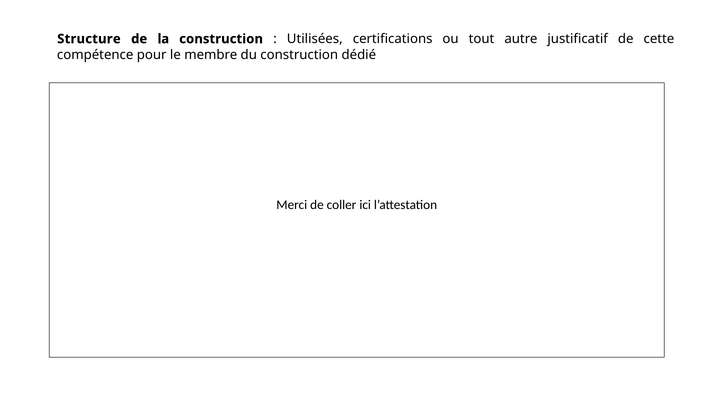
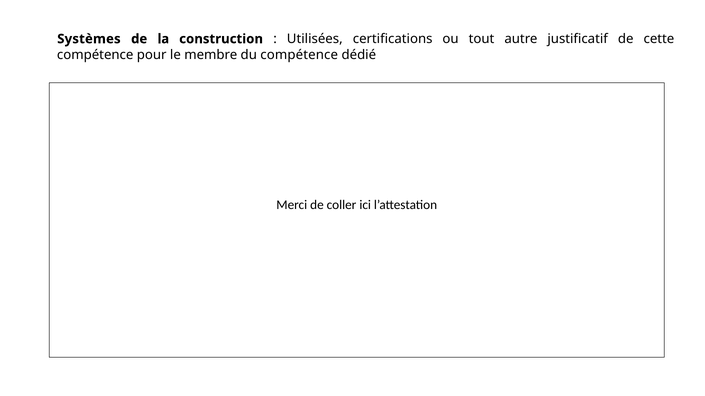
Structure: Structure -> Systèmes (89, 39)
du construction: construction -> compétence (299, 55)
